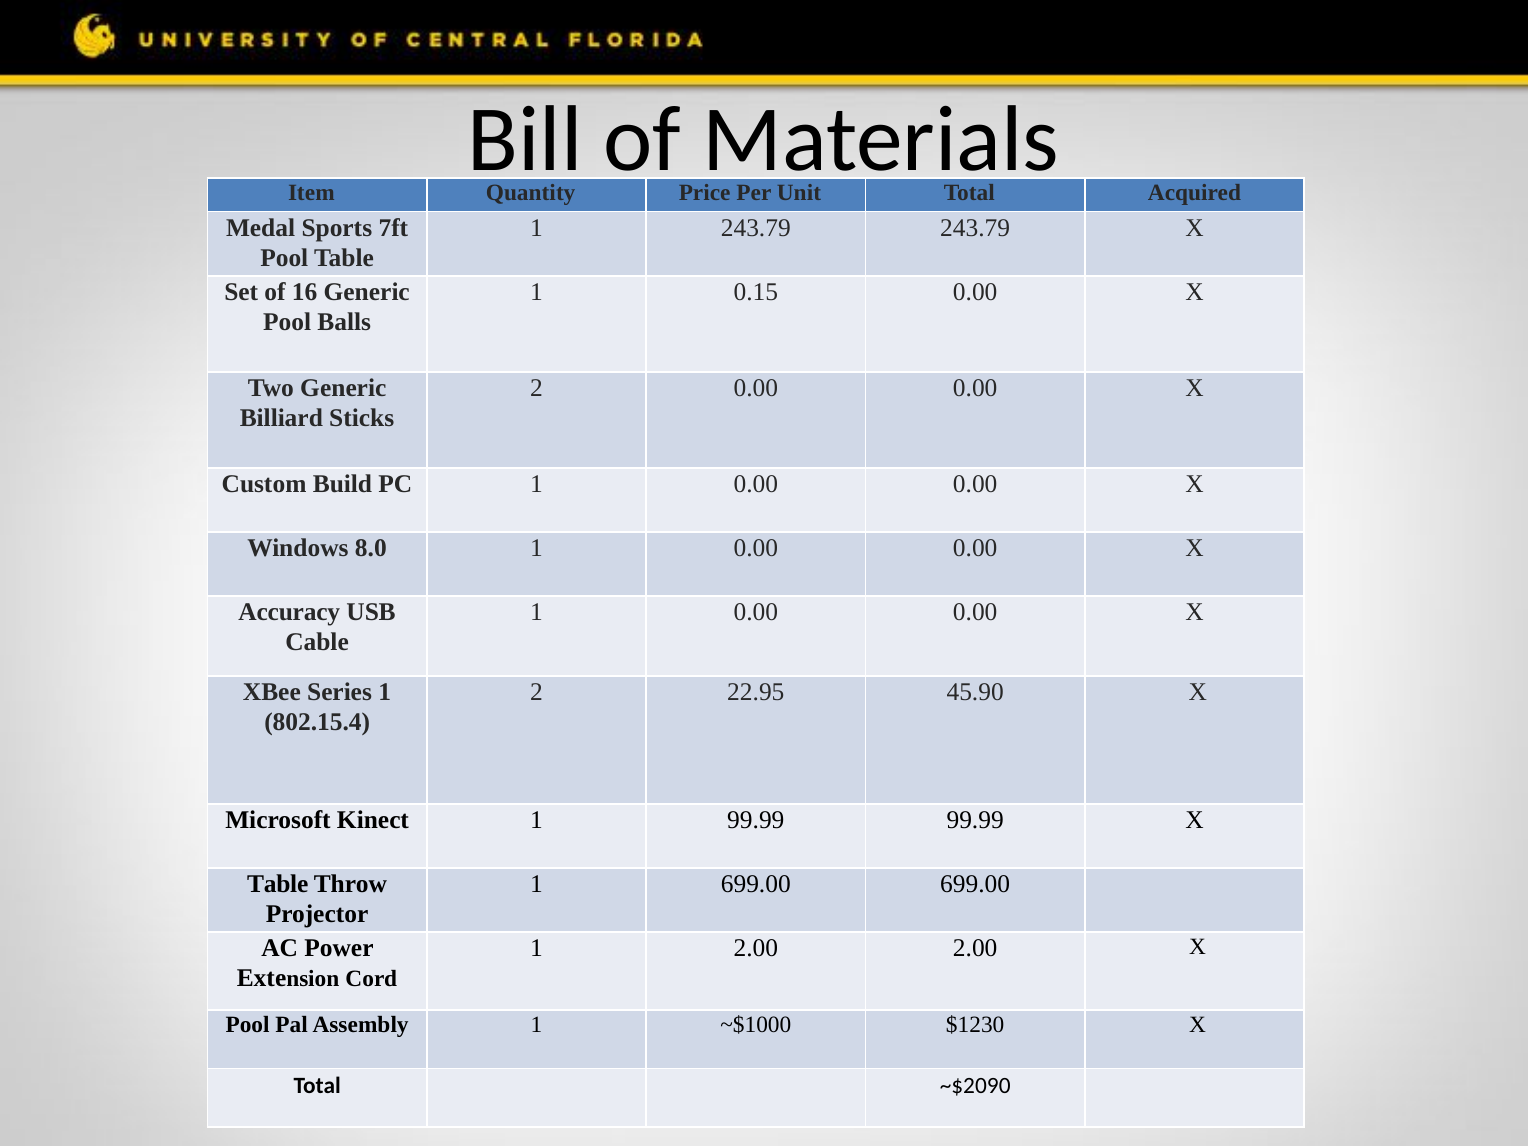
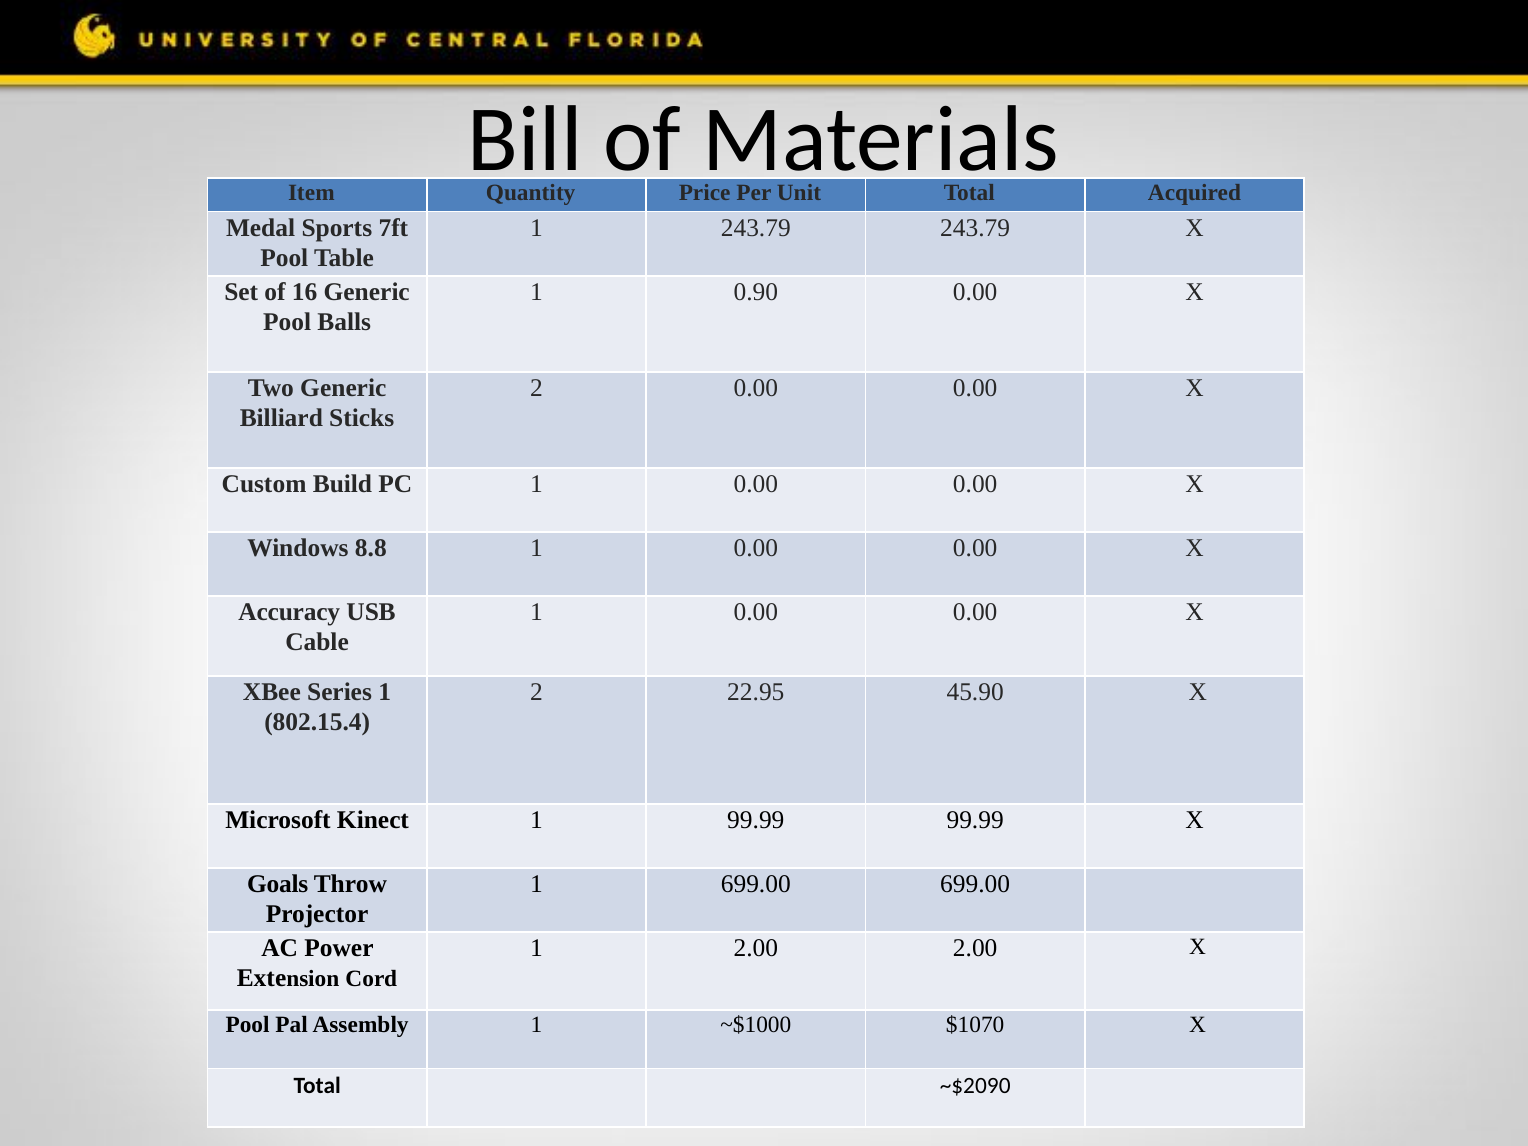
0.15: 0.15 -> 0.90 (756, 292)
8.0: 8.0 -> 8.8 (371, 548)
Table: Table -> Goals (278, 884)
$1230: $1230 -> $1070 (975, 1025)
